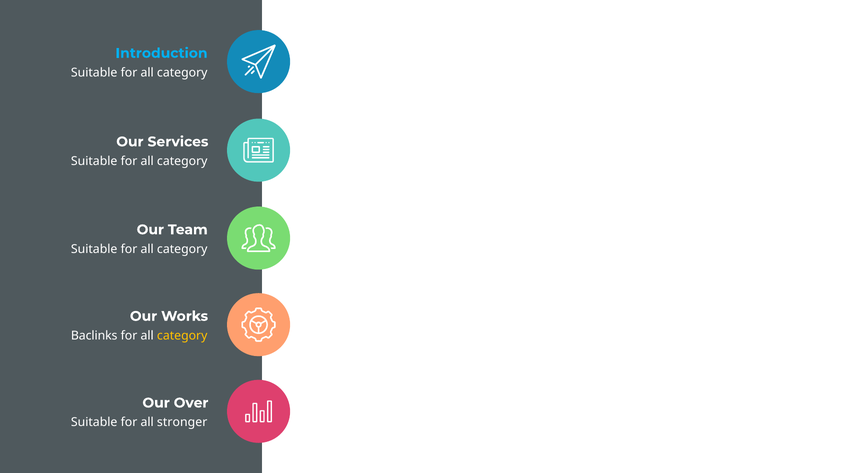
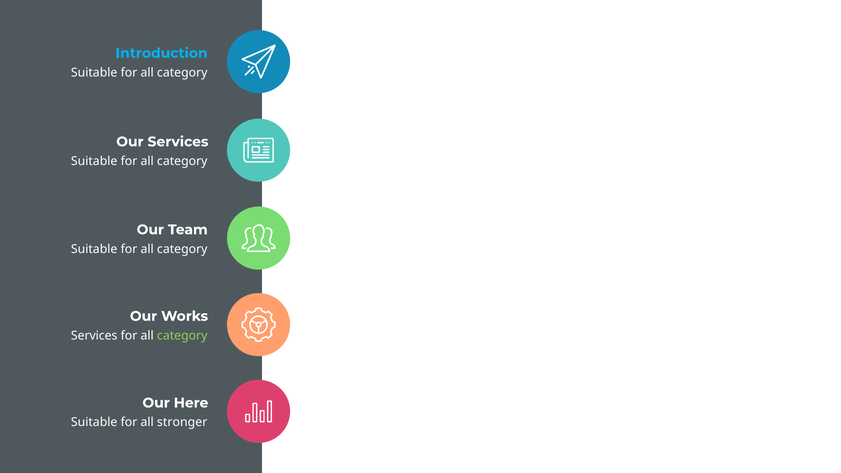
Baclinks: Baclinks -> Services (94, 336)
category colour: yellow -> light green (182, 336)
Over: Over -> Here (191, 403)
